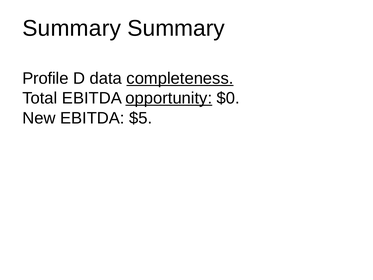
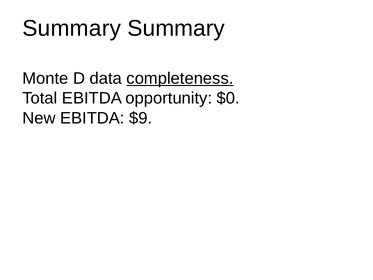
Profile: Profile -> Monte (45, 78)
opportunity underline: present -> none (169, 98)
$5: $5 -> $9 (141, 118)
